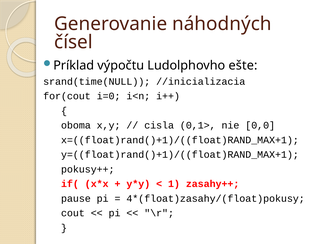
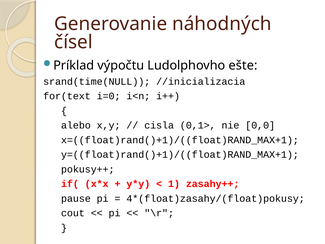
for(cout: for(cout -> for(text (67, 96)
oboma: oboma -> alebo (76, 125)
